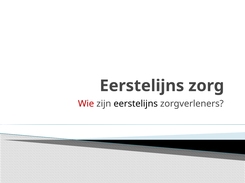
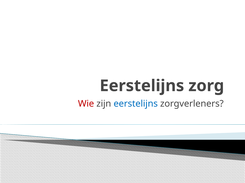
eerstelijns colour: black -> blue (136, 104)
